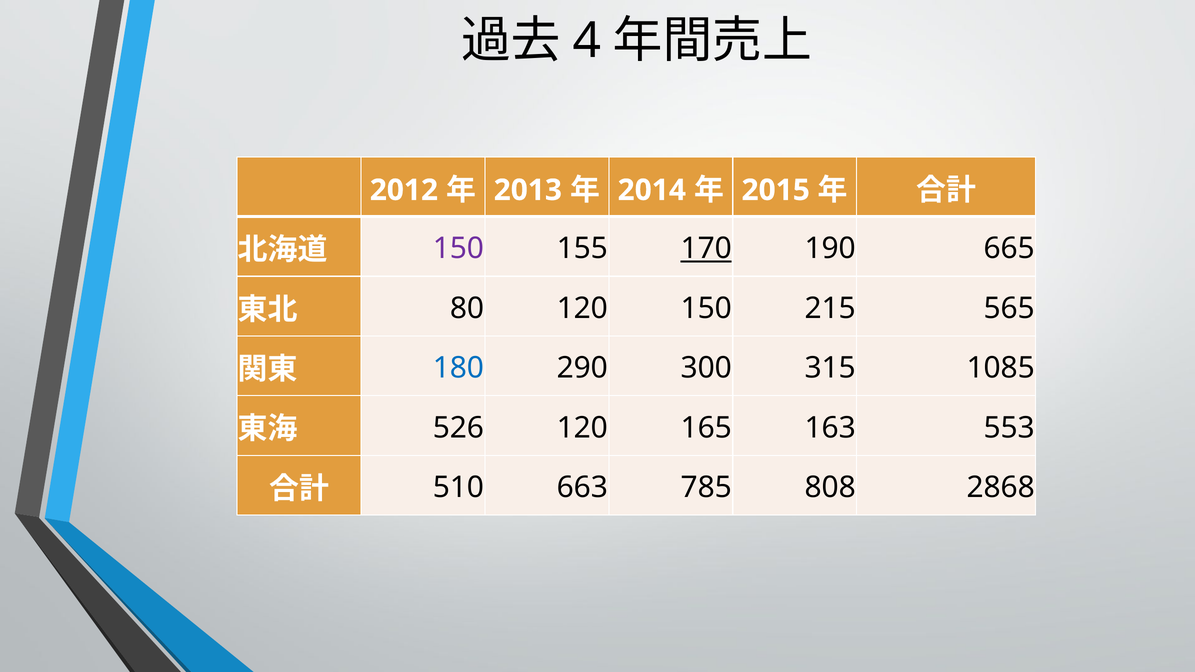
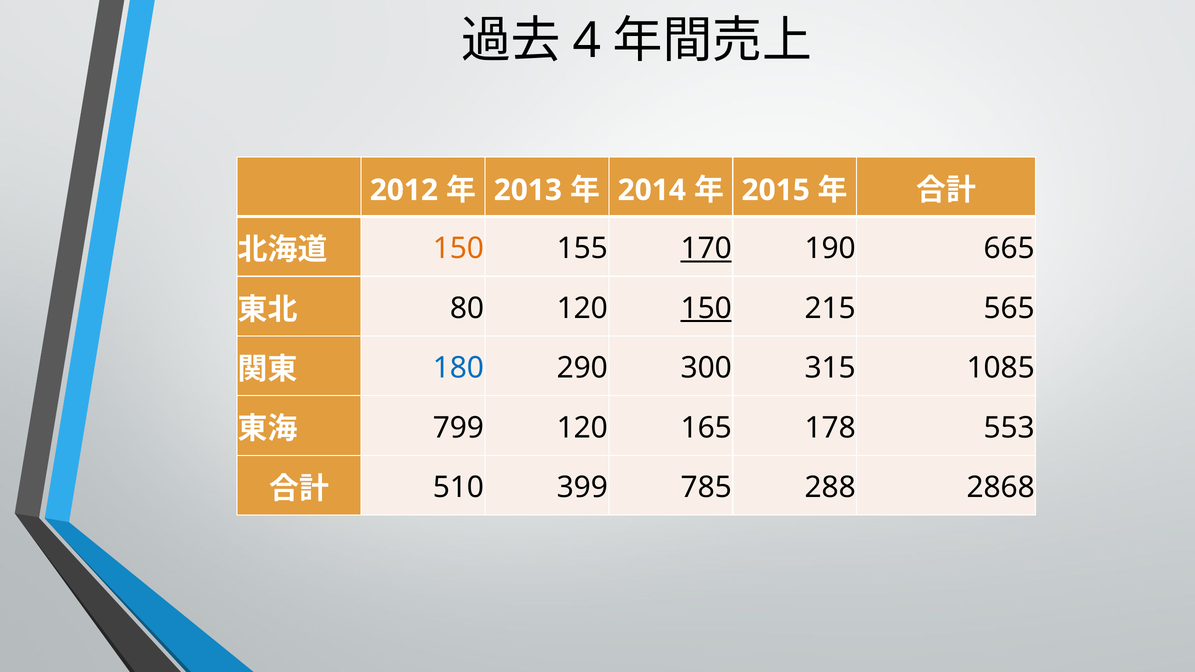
150 colour: purple -> orange (458, 249)
150 underline: none -> present (706, 308)
526: 526 -> 799 (458, 428)
163: 163 -> 178 (830, 428)
663: 663 -> 399 (582, 488)
808: 808 -> 288 (830, 488)
